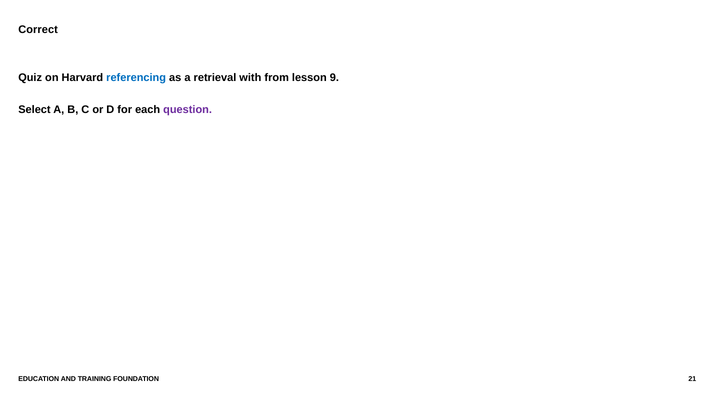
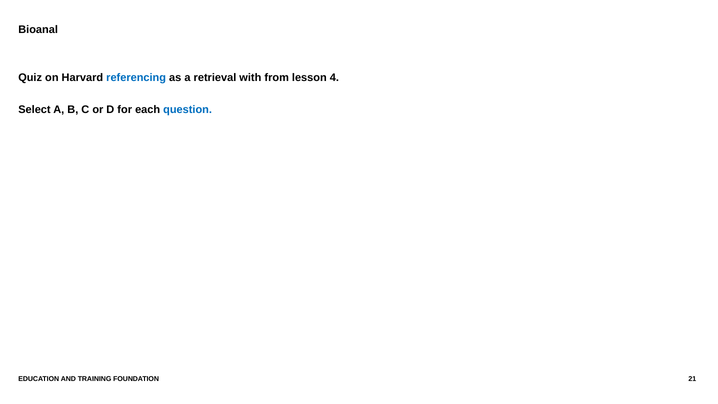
Correct: Correct -> Bioanal (38, 30)
9: 9 -> 4 (334, 78)
question colour: purple -> blue (188, 110)
